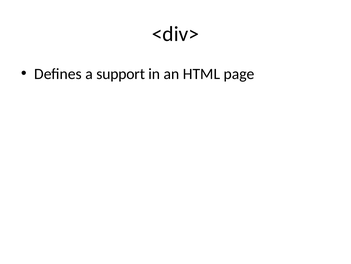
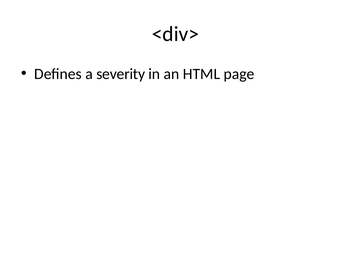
support: support -> severity (121, 74)
